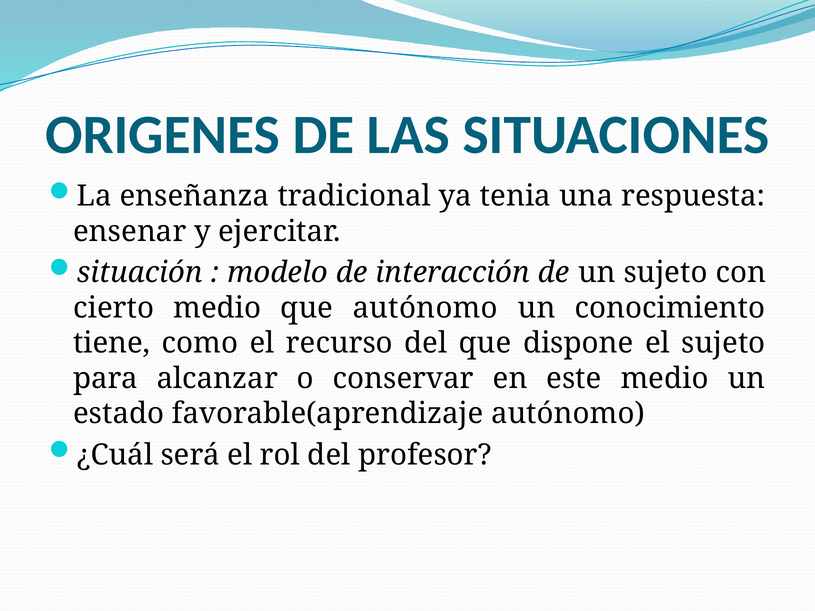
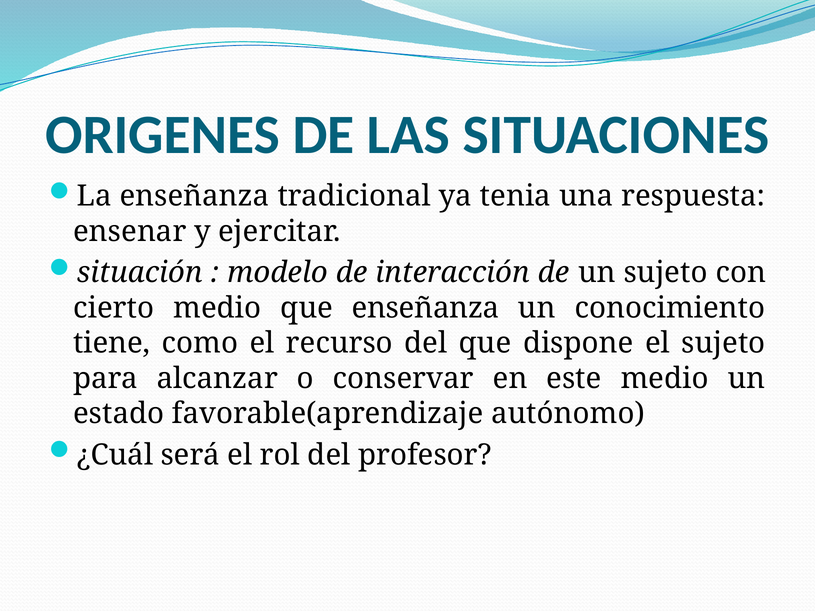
que autónomo: autónomo -> enseñanza (426, 308)
